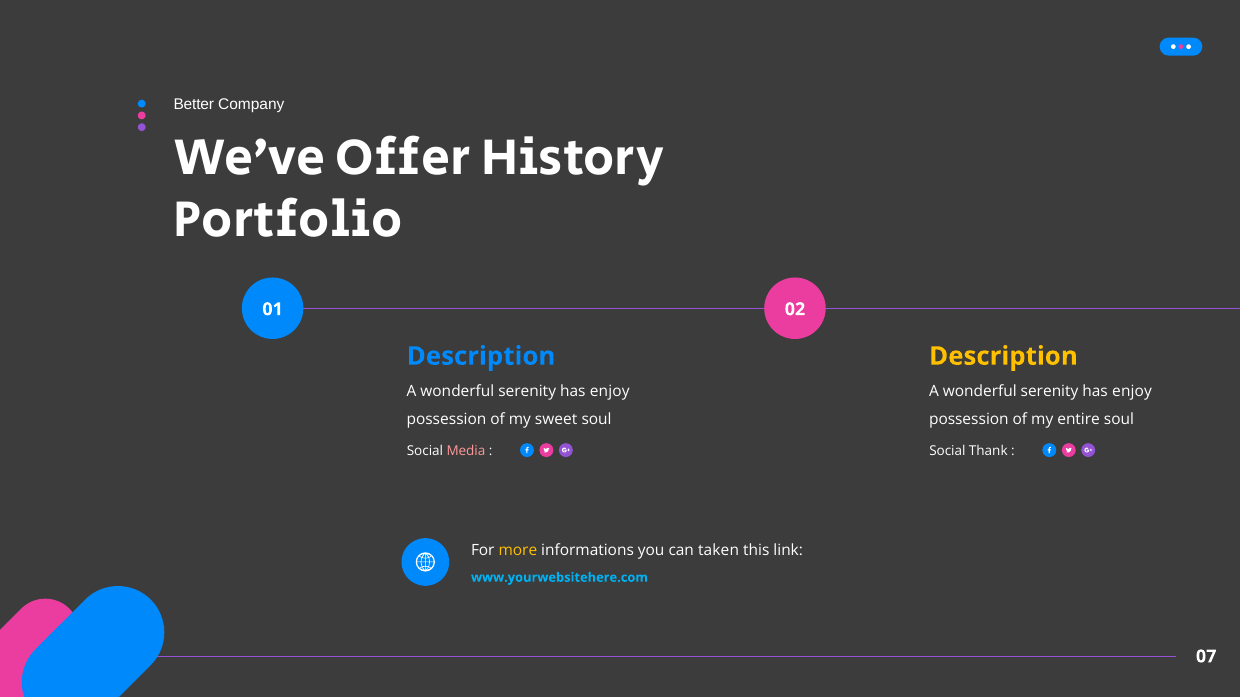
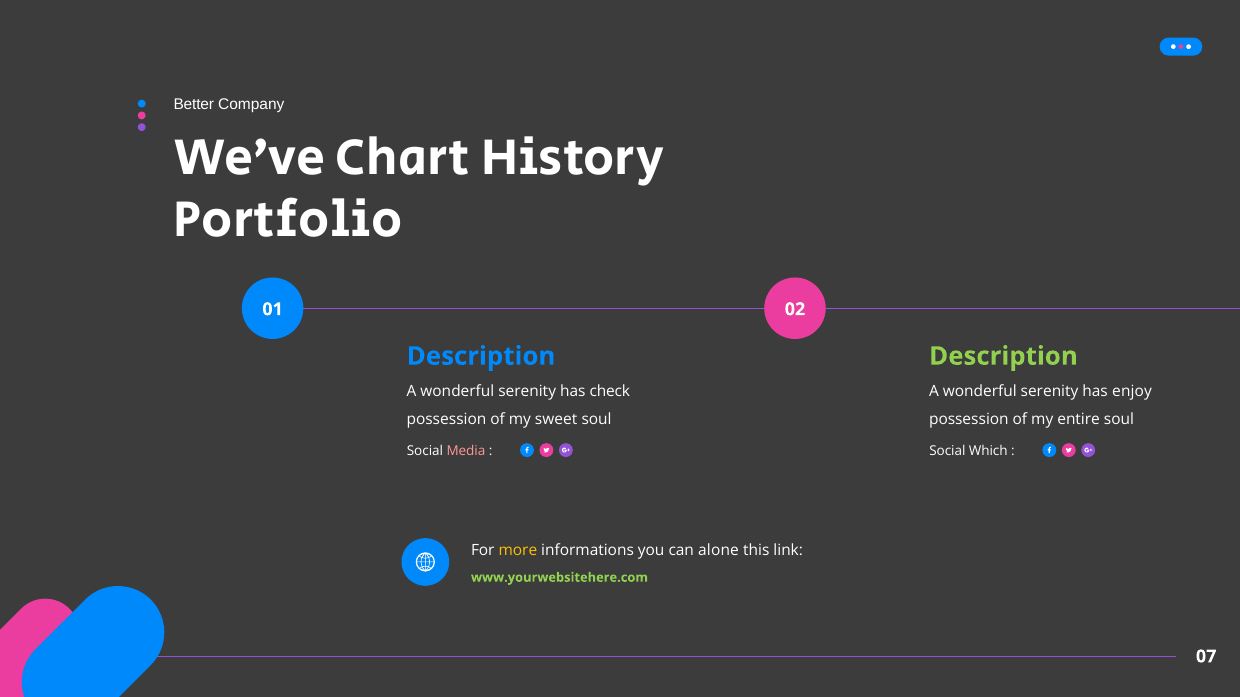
Offer: Offer -> Chart (403, 158)
Description colour: yellow -> light green (1003, 356)
enjoy: enjoy -> check (610, 392)
Thank: Thank -> Which (988, 451)
taken: taken -> alone (719, 550)
www.yourwebsitehere.com colour: light blue -> light green (560, 578)
